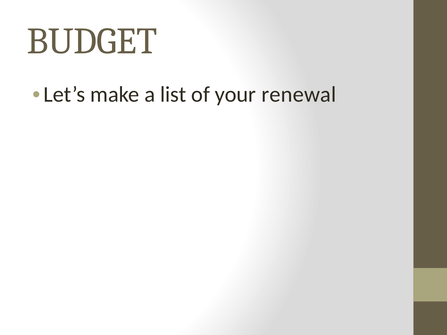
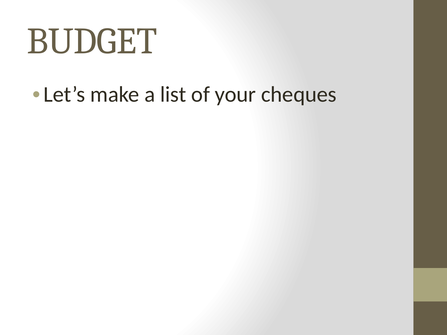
renewal: renewal -> cheques (299, 94)
